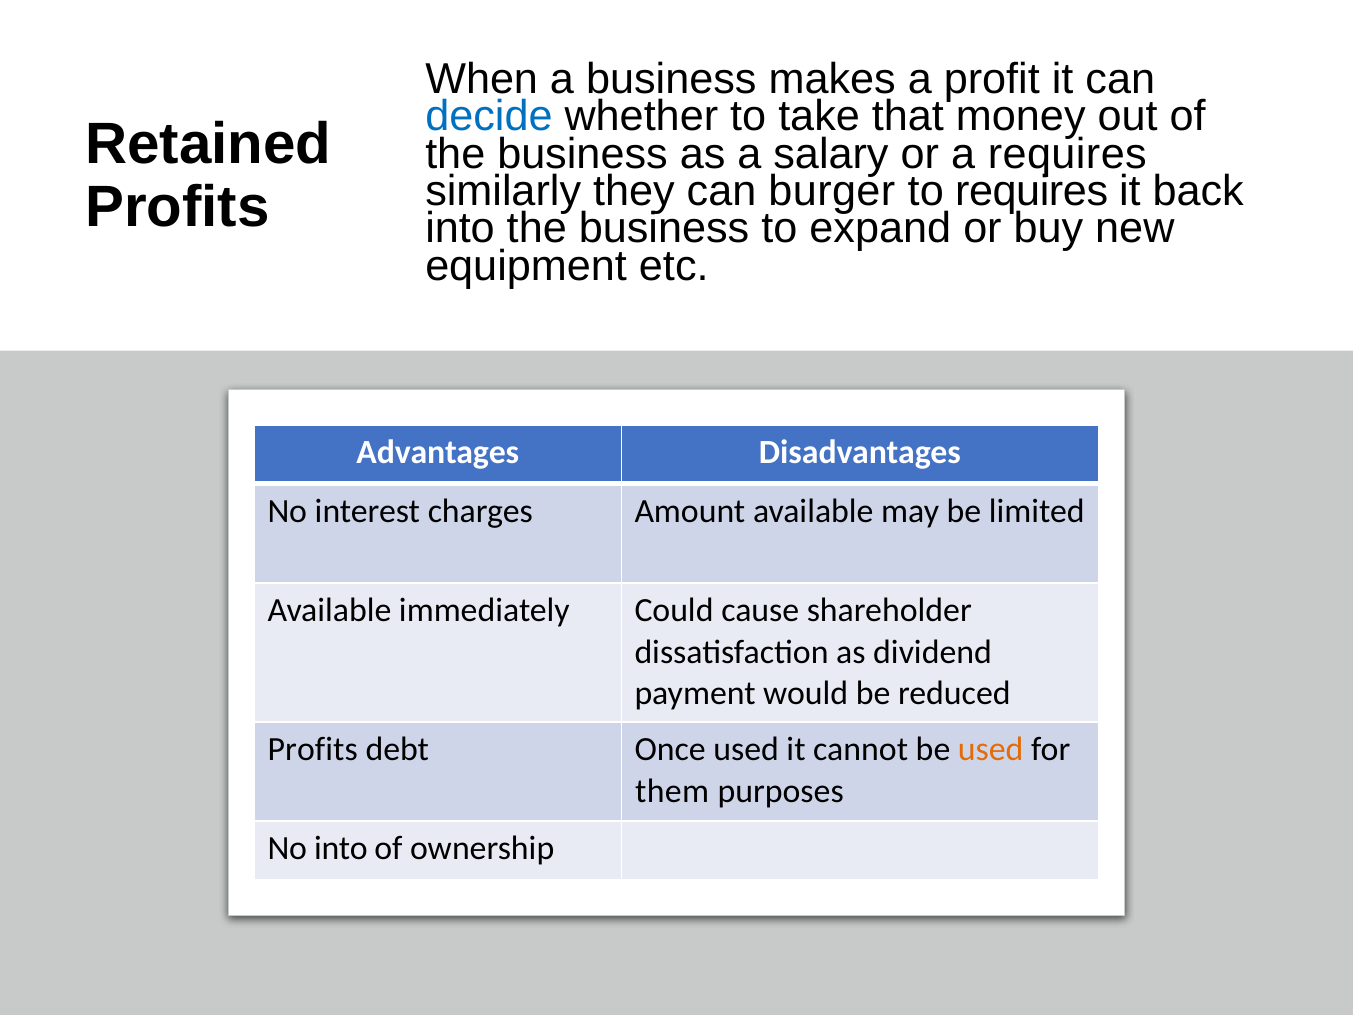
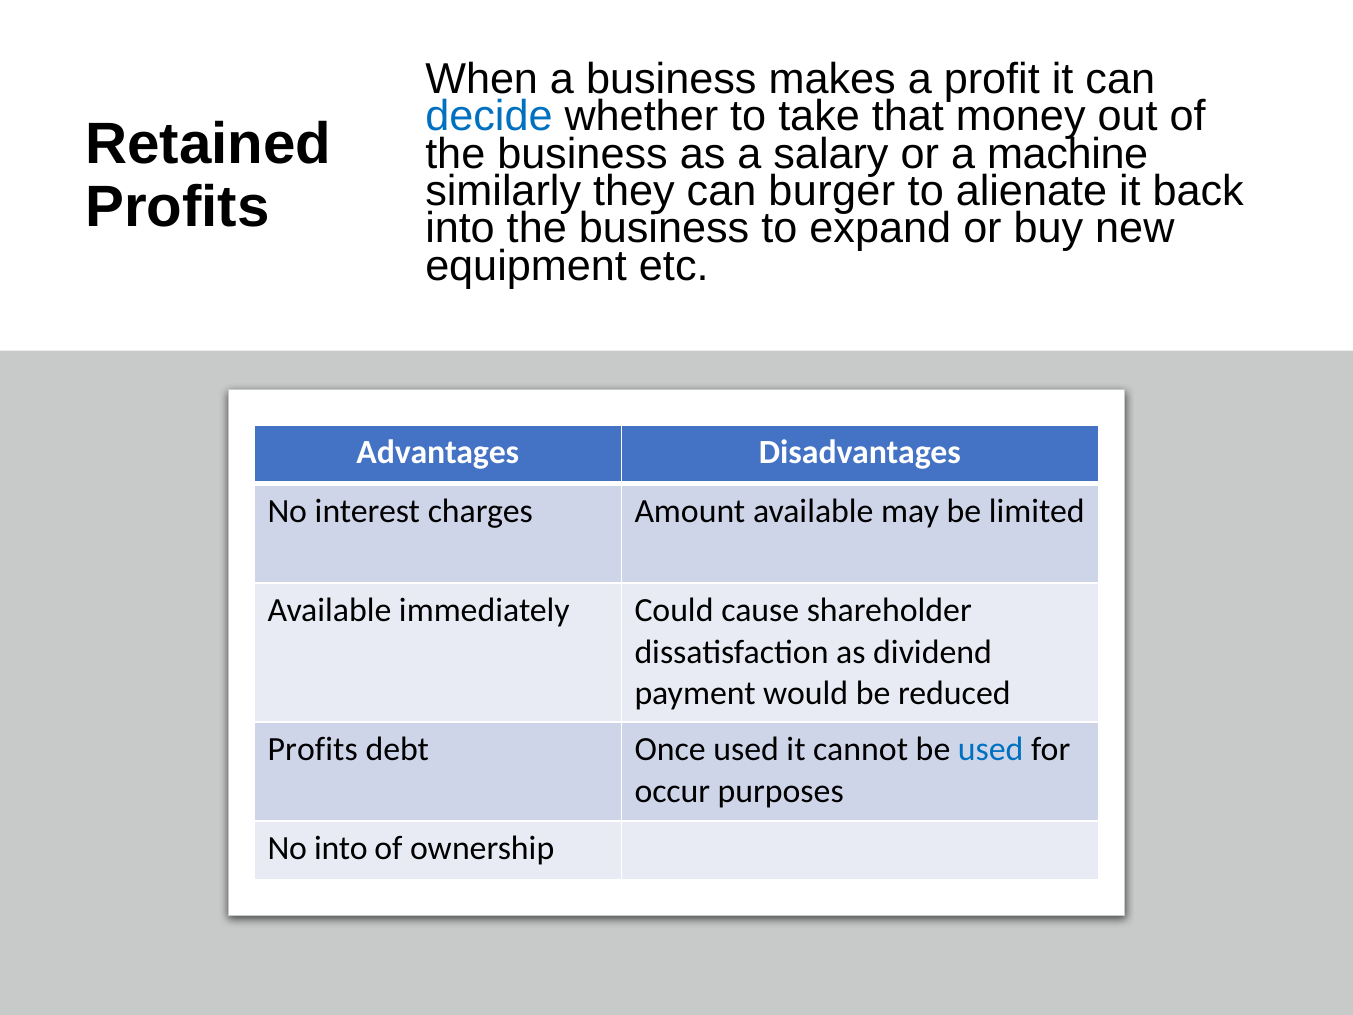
a requires: requires -> machine (1068, 154)
to requires: requires -> alienate (1031, 191)
used colour: orange -> blue (991, 750)
them: them -> occur (672, 791)
